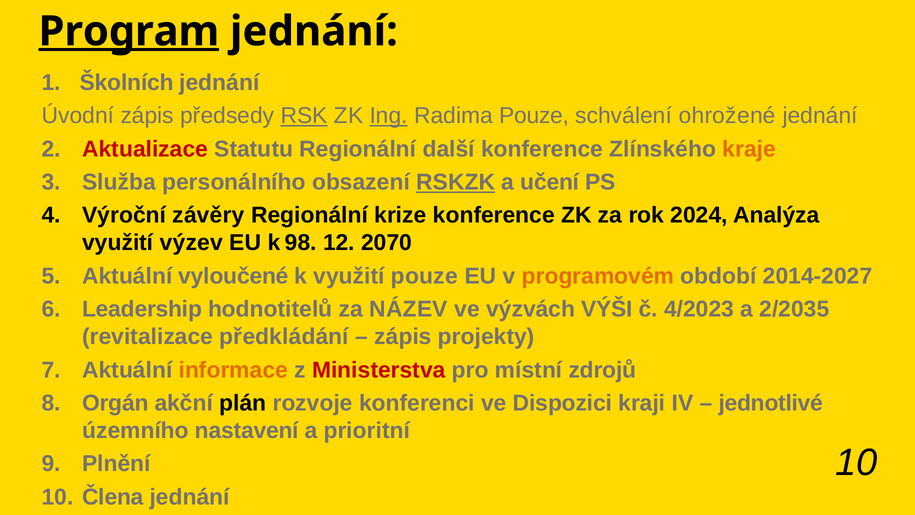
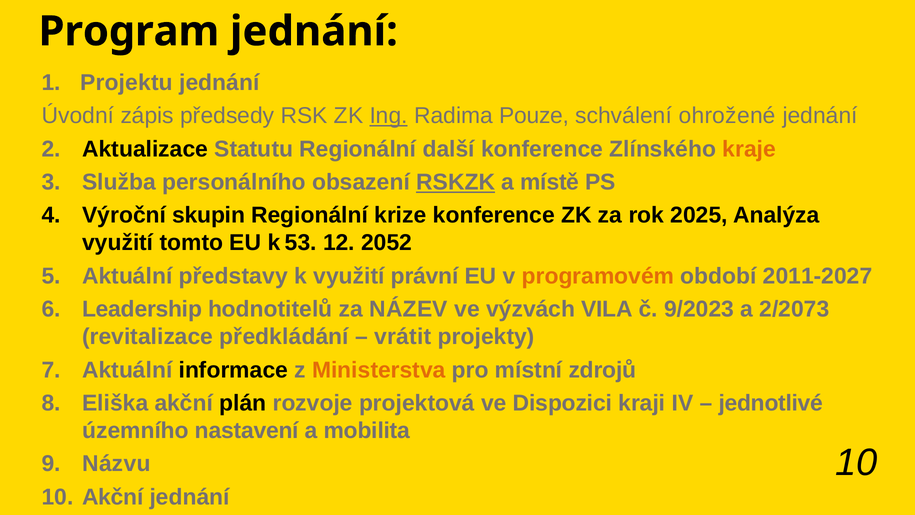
Program underline: present -> none (129, 31)
Školních: Školních -> Projektu (127, 83)
RSK underline: present -> none (304, 116)
Aktualizace colour: red -> black (145, 149)
učení: učení -> místě (550, 182)
závěry: závěry -> skupin (209, 215)
2024: 2024 -> 2025 (699, 215)
výzev: výzev -> tomto (191, 243)
98: 98 -> 53 (301, 243)
2070: 2070 -> 2052 (387, 243)
vyloučené: vyloučené -> představy (233, 276)
využití pouze: pouze -> právní (425, 276)
2014-2027: 2014-2027 -> 2011-2027 (818, 276)
VÝŠI: VÝŠI -> VILA (607, 309)
4/2023: 4/2023 -> 9/2023 (699, 309)
2/2035: 2/2035 -> 2/2073 (794, 309)
zápis: zápis -> vrátit (403, 337)
informace colour: orange -> black (233, 370)
Ministerstva colour: red -> orange (379, 370)
Orgán: Orgán -> Eliška (115, 403)
konferenci: konferenci -> projektová (417, 403)
prioritní: prioritní -> mobilita (367, 430)
Plnění: Plnění -> Názvu (116, 464)
10 Člena: Člena -> Akční (113, 497)
